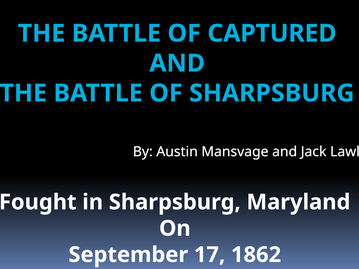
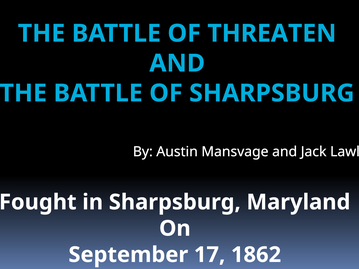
CAPTURED: CAPTURED -> THREATEN (272, 33)
